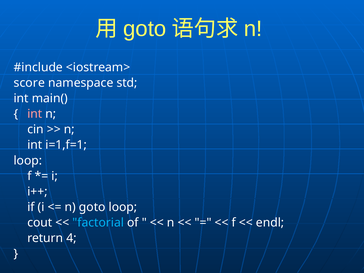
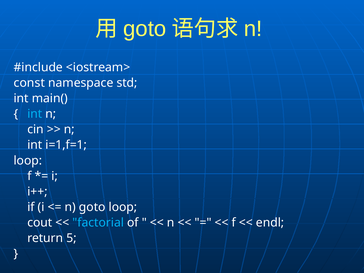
score: score -> const (29, 83)
int colour: pink -> light blue (35, 114)
4: 4 -> 5 (71, 238)
